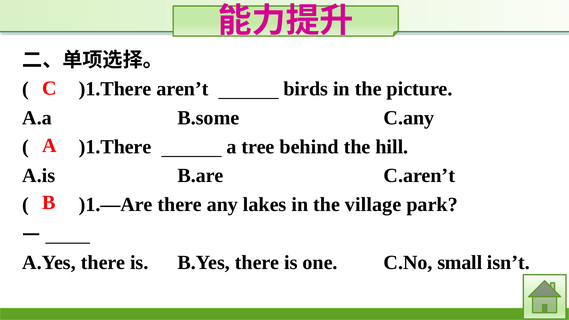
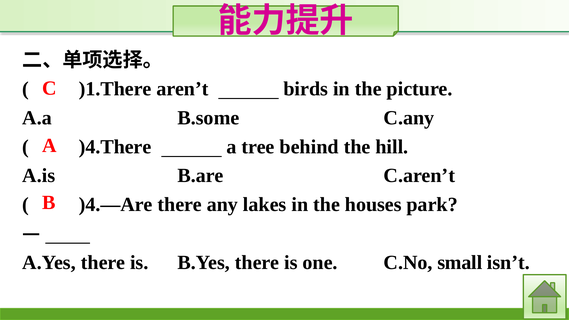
)1.There: )1.There -> )4.There (115, 147)
)1.—Are: )1.—Are -> )4.—Are (116, 205)
village: village -> houses (373, 205)
